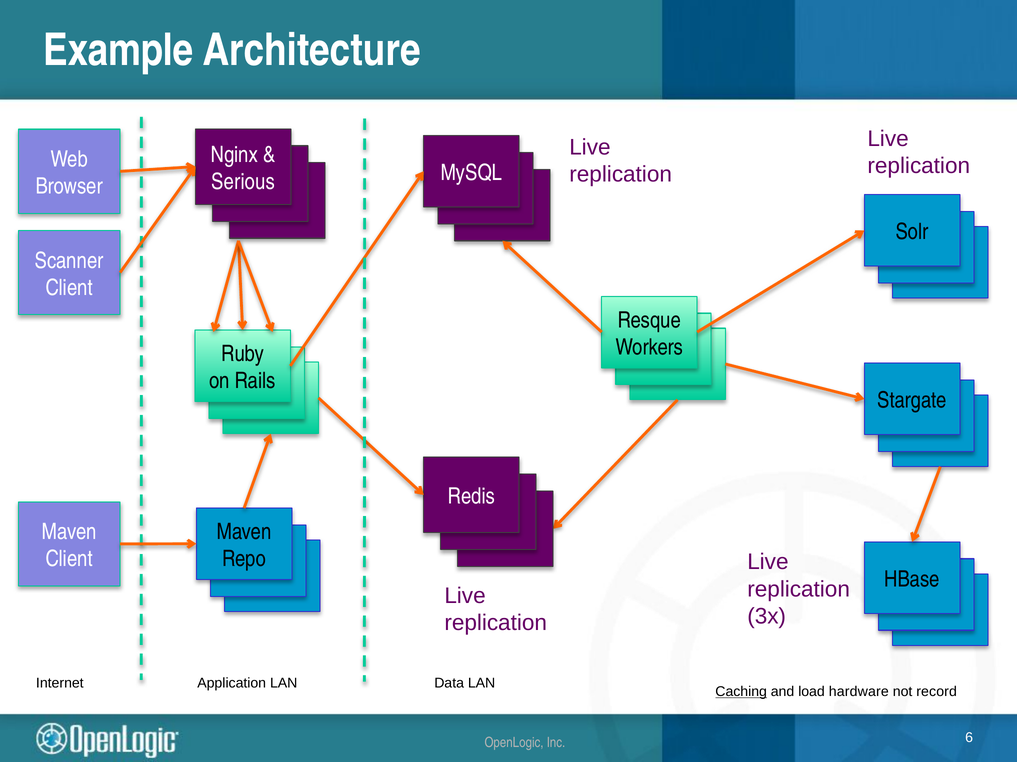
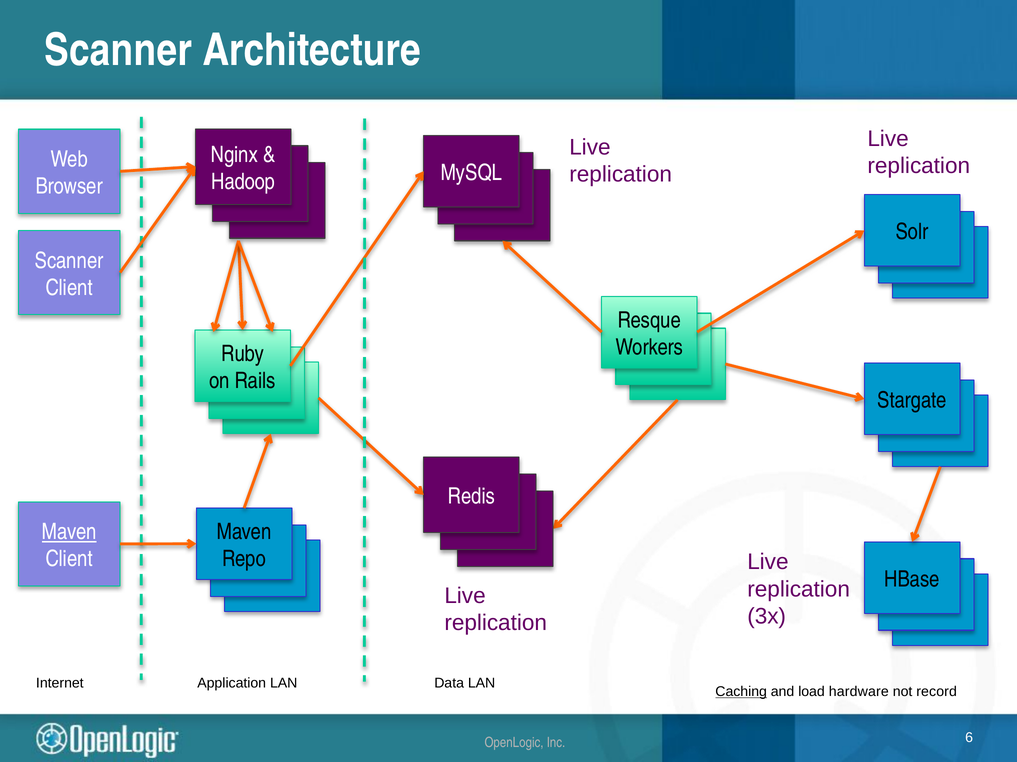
Example: Example -> Scanner (118, 51)
Serious: Serious -> Hadoop (243, 182)
Maven underline: none -> present (69, 532)
